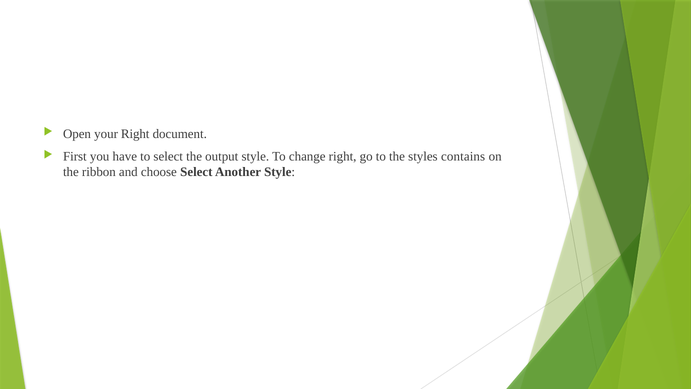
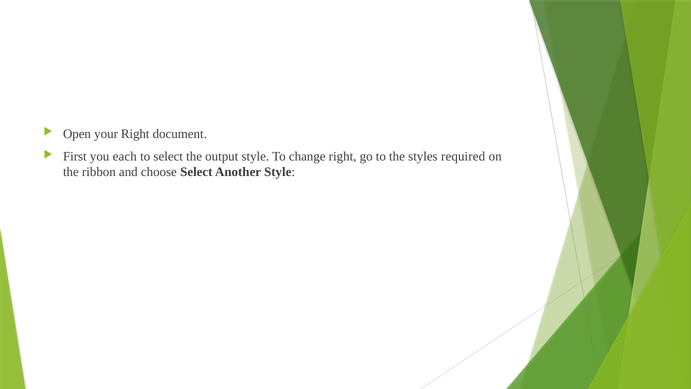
have: have -> each (125, 156)
contains: contains -> required (463, 156)
